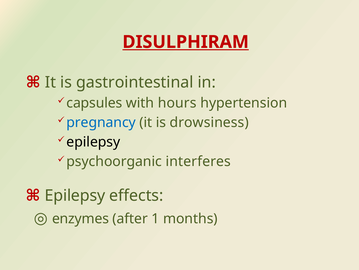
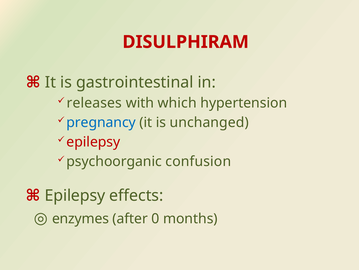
DISULPHIRAM underline: present -> none (186, 42)
capsules: capsules -> releases (94, 103)
hours: hours -> which (177, 103)
drowsiness: drowsiness -> unchanged (209, 122)
epilepsy colour: black -> red (93, 142)
interferes: interferes -> confusion (198, 161)
1: 1 -> 0 (155, 218)
